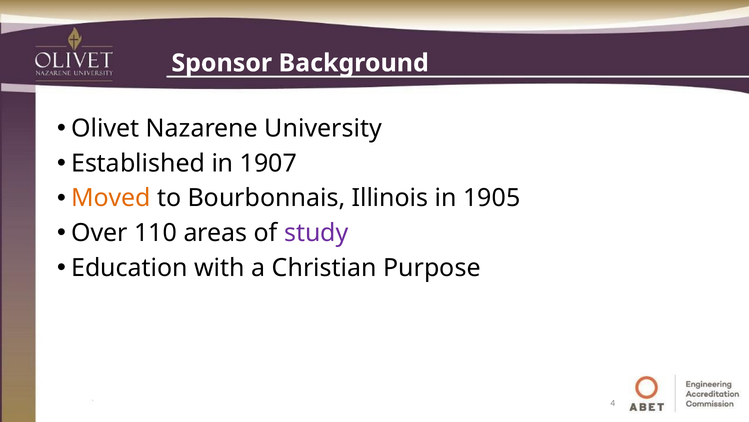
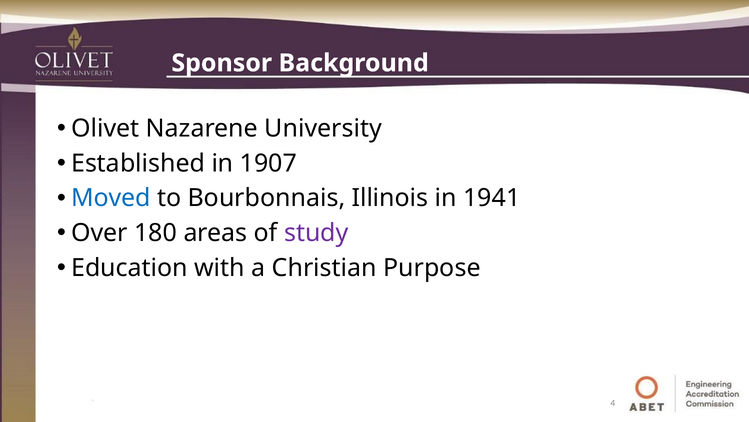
Moved colour: orange -> blue (111, 198)
1905: 1905 -> 1941 (492, 198)
110: 110 -> 180 (156, 233)
